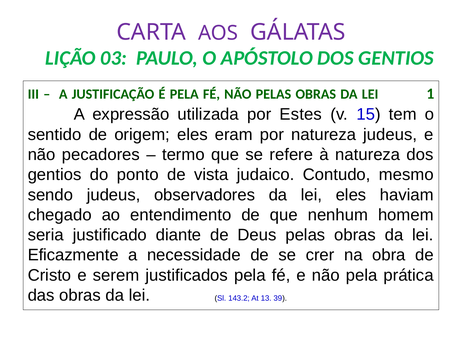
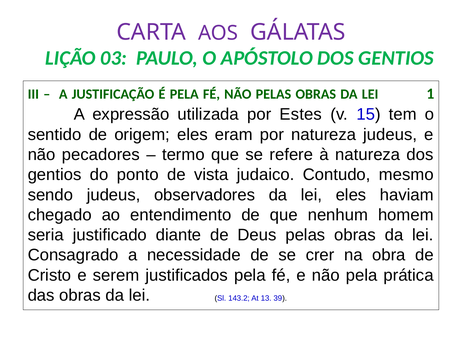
Eficazmente: Eficazmente -> Consagrado (73, 255)
